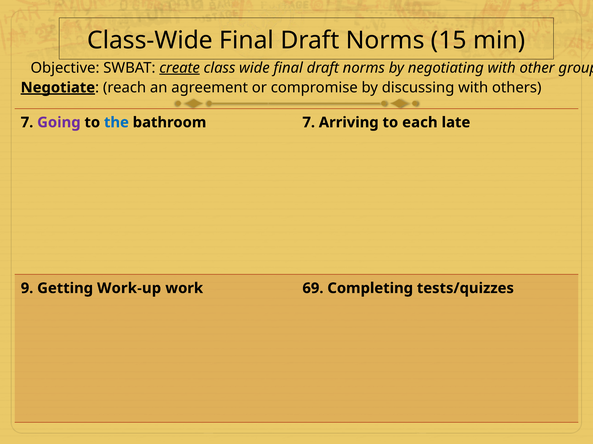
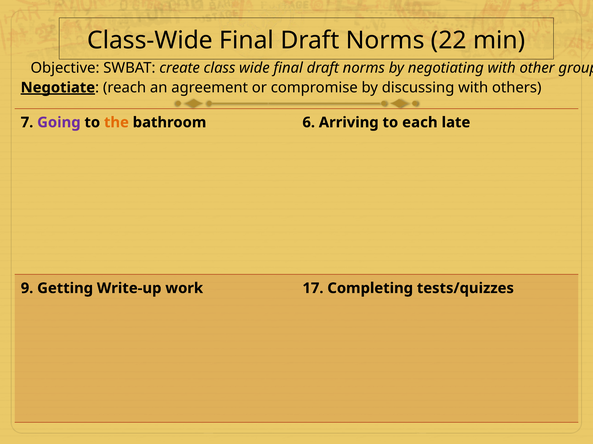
15: 15 -> 22 (449, 40)
create underline: present -> none (180, 68)
the colour: blue -> orange (116, 123)
bathroom 7: 7 -> 6 (309, 123)
Work-up: Work-up -> Write-up (129, 289)
69: 69 -> 17 (313, 289)
